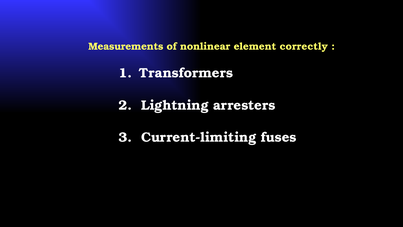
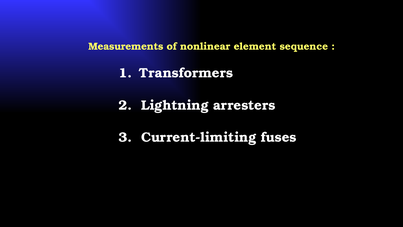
correctly: correctly -> sequence (304, 46)
